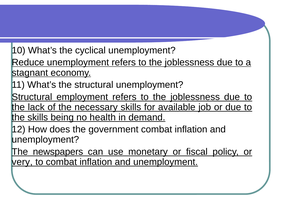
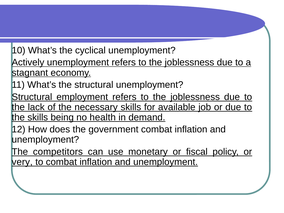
Reduce: Reduce -> Actively (28, 62)
newspapers: newspapers -> competitors (58, 152)
